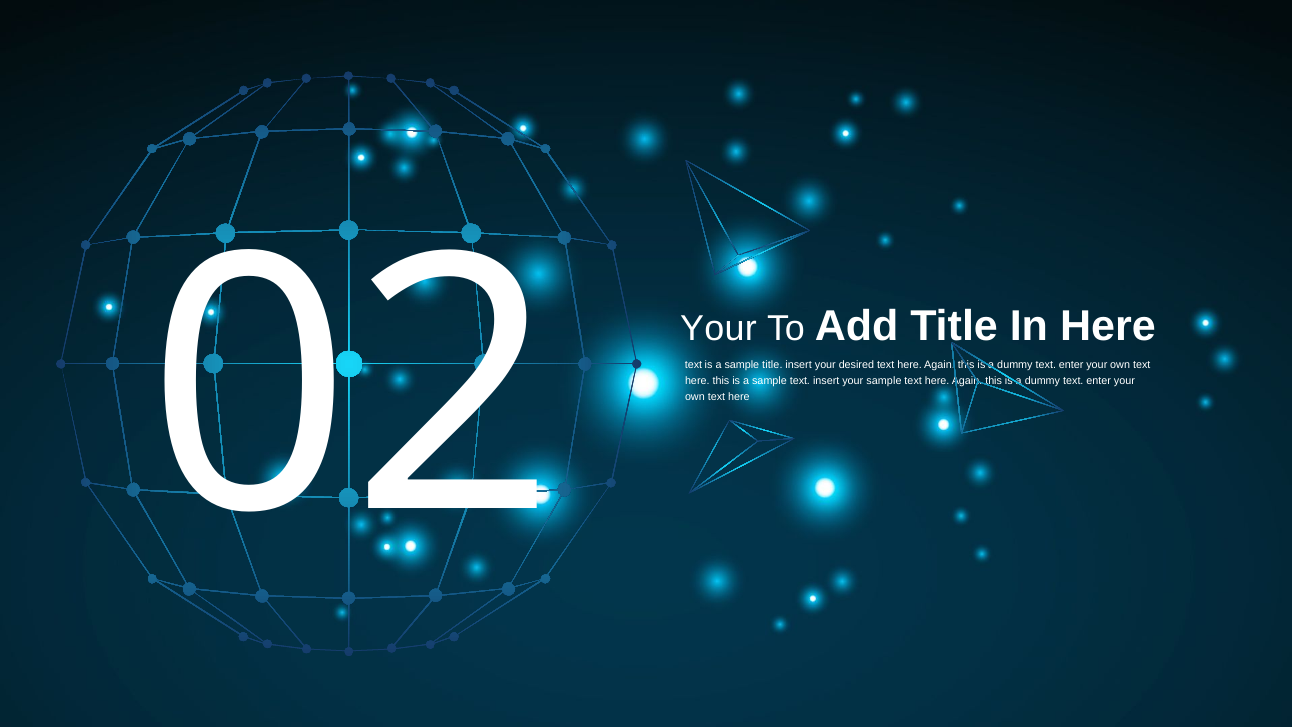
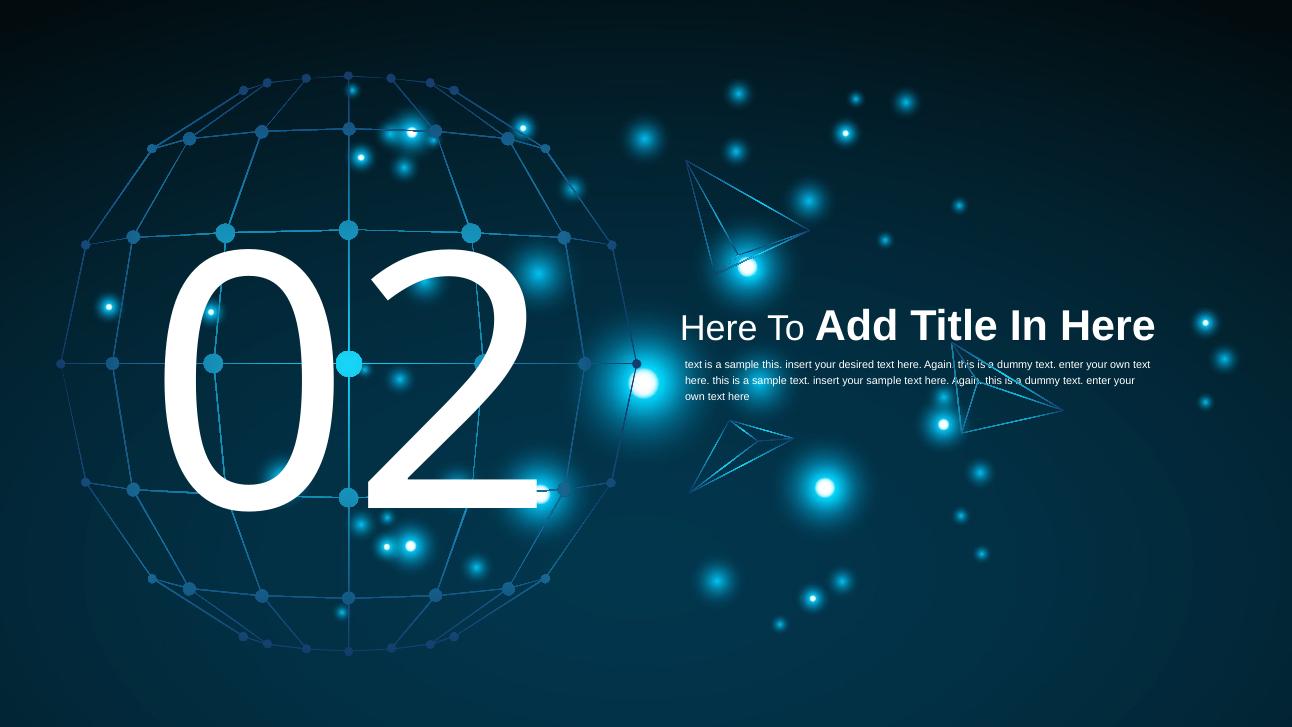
sample title: title -> this (772, 364)
Your: Your -> Here (719, 329)
